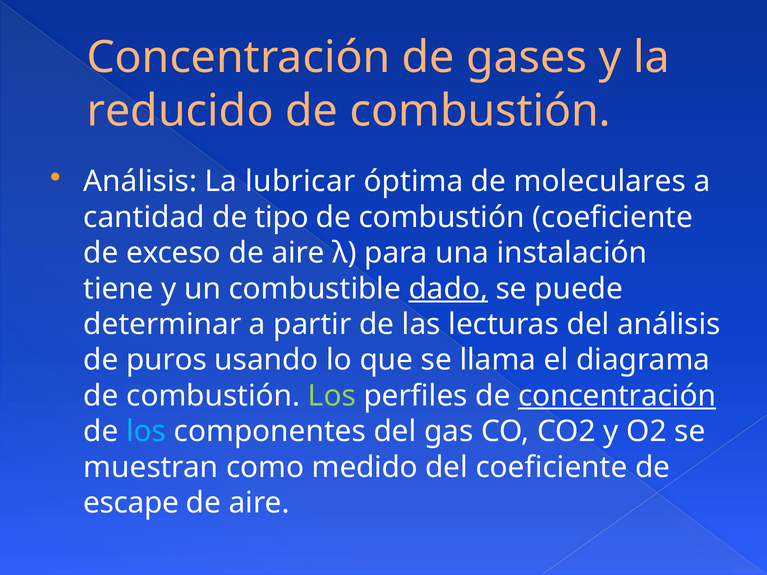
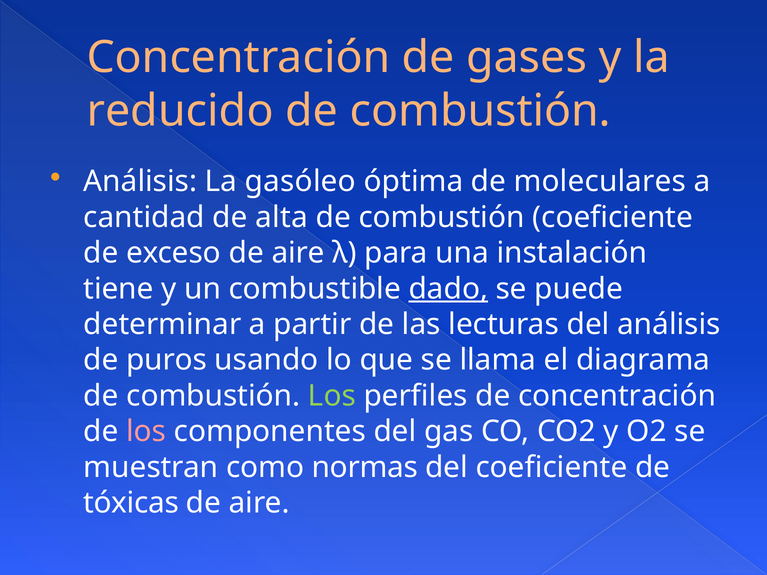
lubricar: lubricar -> gasóleo (300, 182)
tipo: tipo -> alta (281, 217)
concentración underline: present -> none (617, 396)
los colour: light blue -> pink (146, 432)
medido: medido -> normas (365, 467)
escape: escape -> tóxicas (131, 503)
